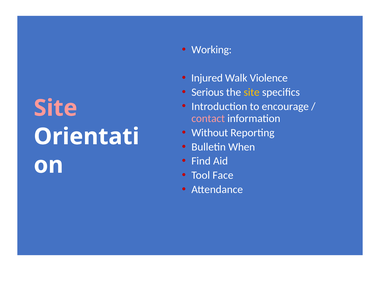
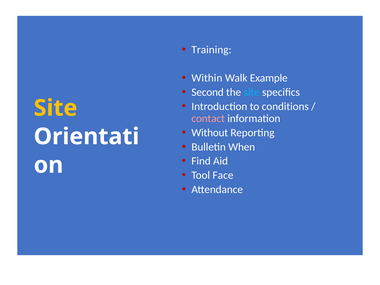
Working: Working -> Training (211, 50)
Injured: Injured -> Within (207, 78)
Violence: Violence -> Example (269, 78)
Serious: Serious -> Second (208, 92)
site colour: yellow -> light blue (252, 92)
encourage: encourage -> conditions (285, 106)
Site colour: pink -> yellow (56, 108)
